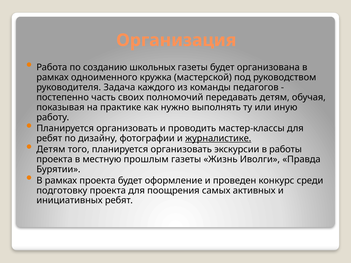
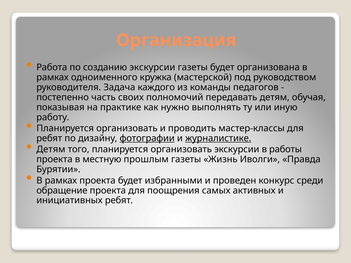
созданию школьных: школьных -> экскурсии (152, 67)
фотографии underline: none -> present (147, 138)
оформление: оформление -> избранными (174, 181)
подготовку: подготовку -> обращение (62, 191)
